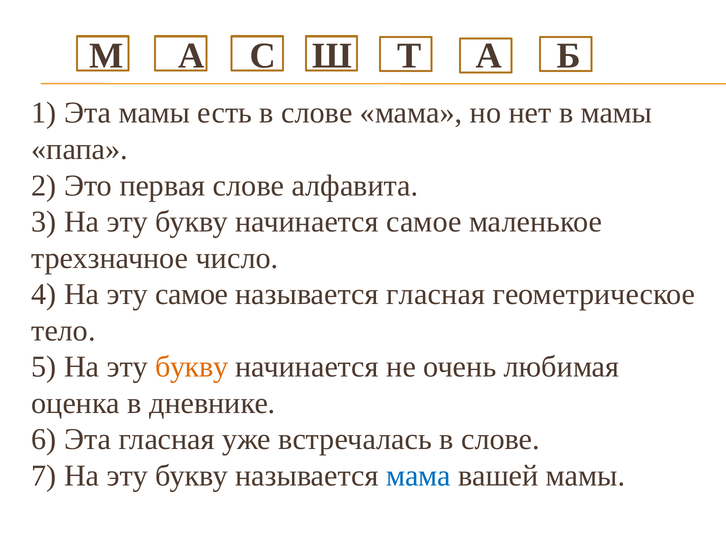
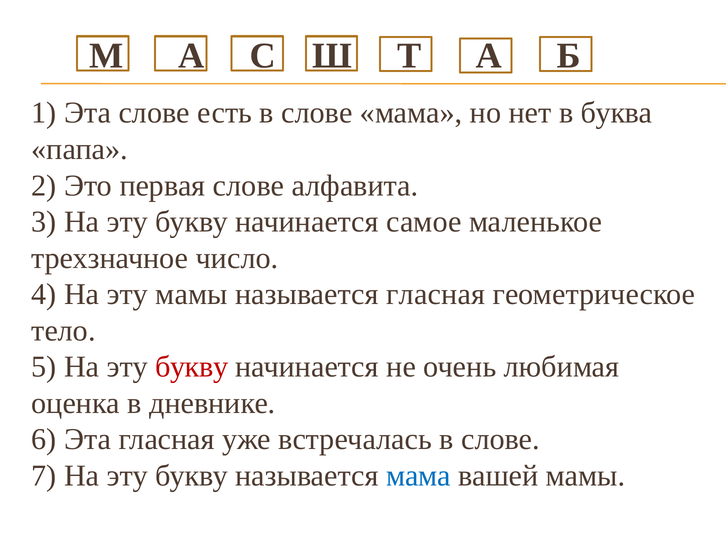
Эта мамы: мамы -> слове (154, 113)
в мамы: мамы -> буква (617, 113)
эту самое: самое -> мамы (191, 295)
букву colour: orange -> red (192, 367)
